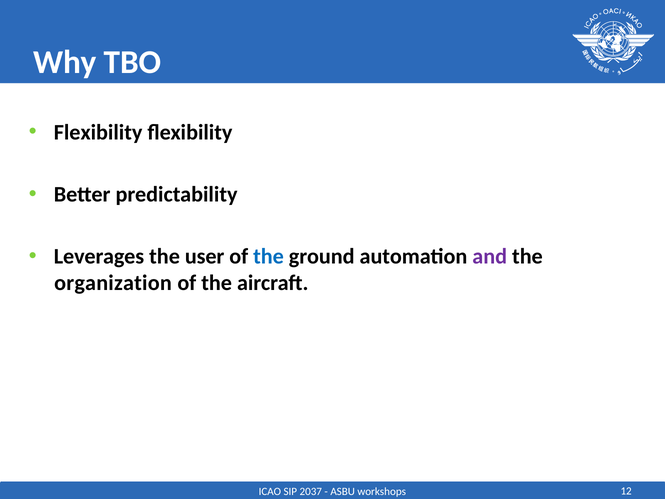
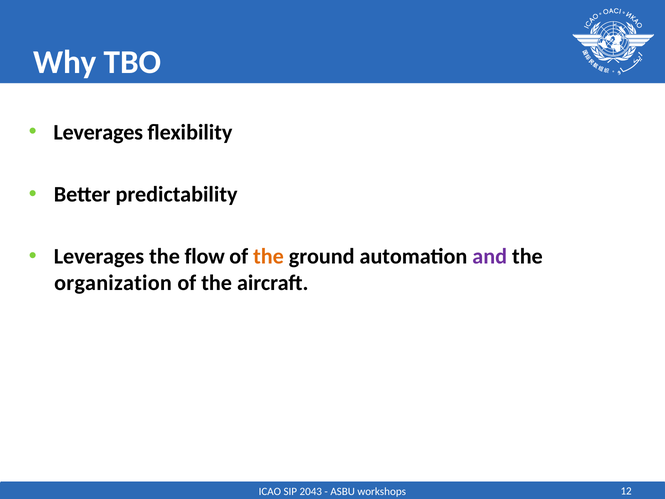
Flexibility: Flexibility -> Leverages (98, 132)
user: user -> flow (205, 256)
the colour: blue -> orange (269, 256)
2037: 2037 -> 2043 (311, 491)
